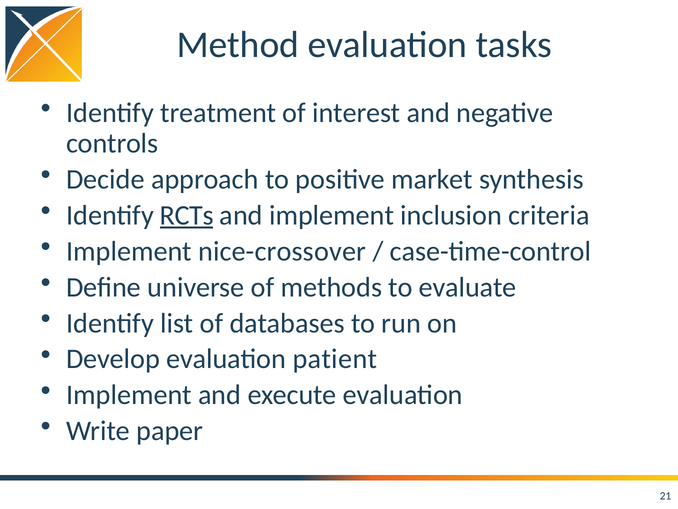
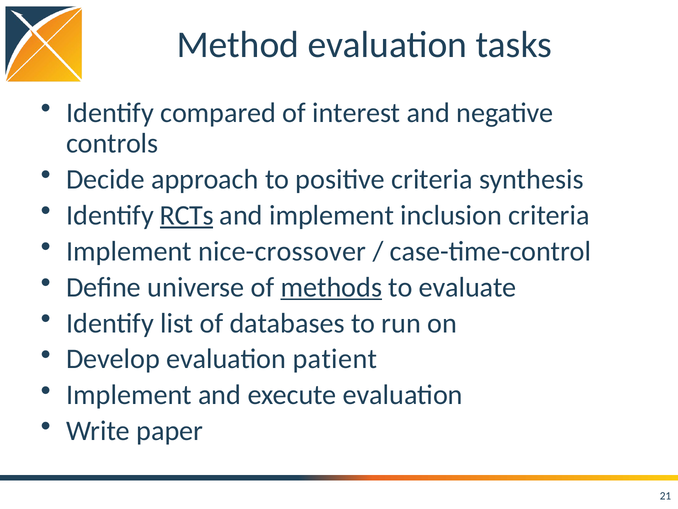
treatment: treatment -> compared (218, 113)
positive market: market -> criteria (432, 179)
methods underline: none -> present (331, 287)
